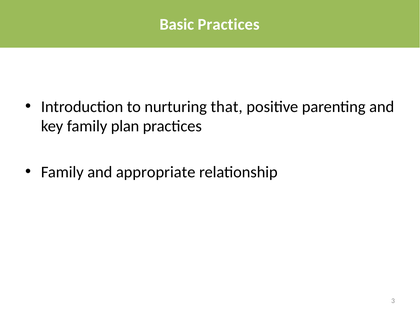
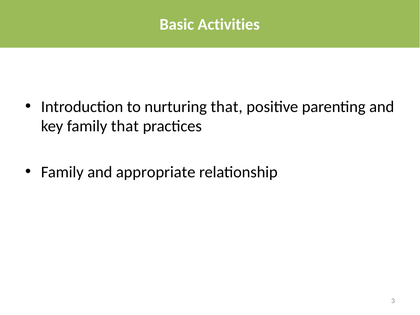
Basic Practices: Practices -> Activities (229, 24)
family plan: plan -> that (125, 126)
